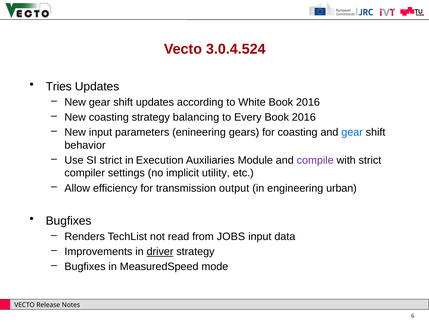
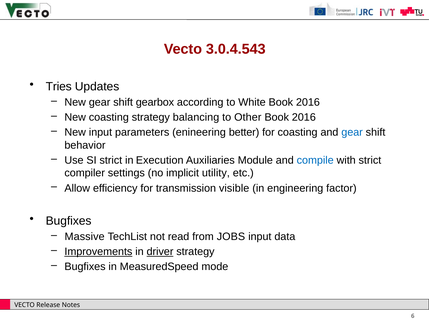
3.0.4.524: 3.0.4.524 -> 3.0.4.543 (236, 49)
shift updates: updates -> gearbox (155, 102)
Every: Every -> Other (248, 117)
gears: gears -> better (244, 132)
compile colour: purple -> blue (315, 160)
output: output -> visible (234, 188)
urban: urban -> factor (341, 188)
Renders: Renders -> Massive (85, 236)
Improvements underline: none -> present (98, 251)
